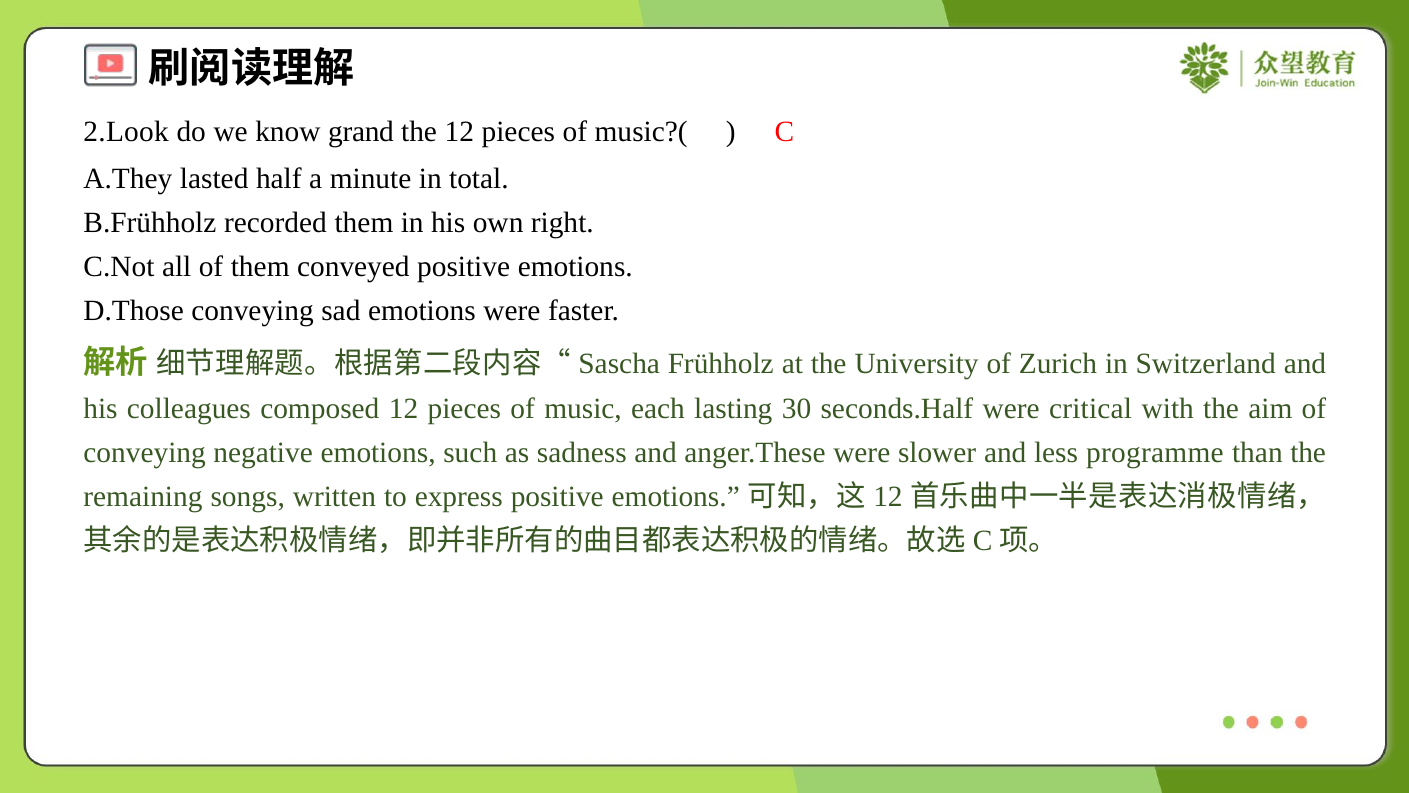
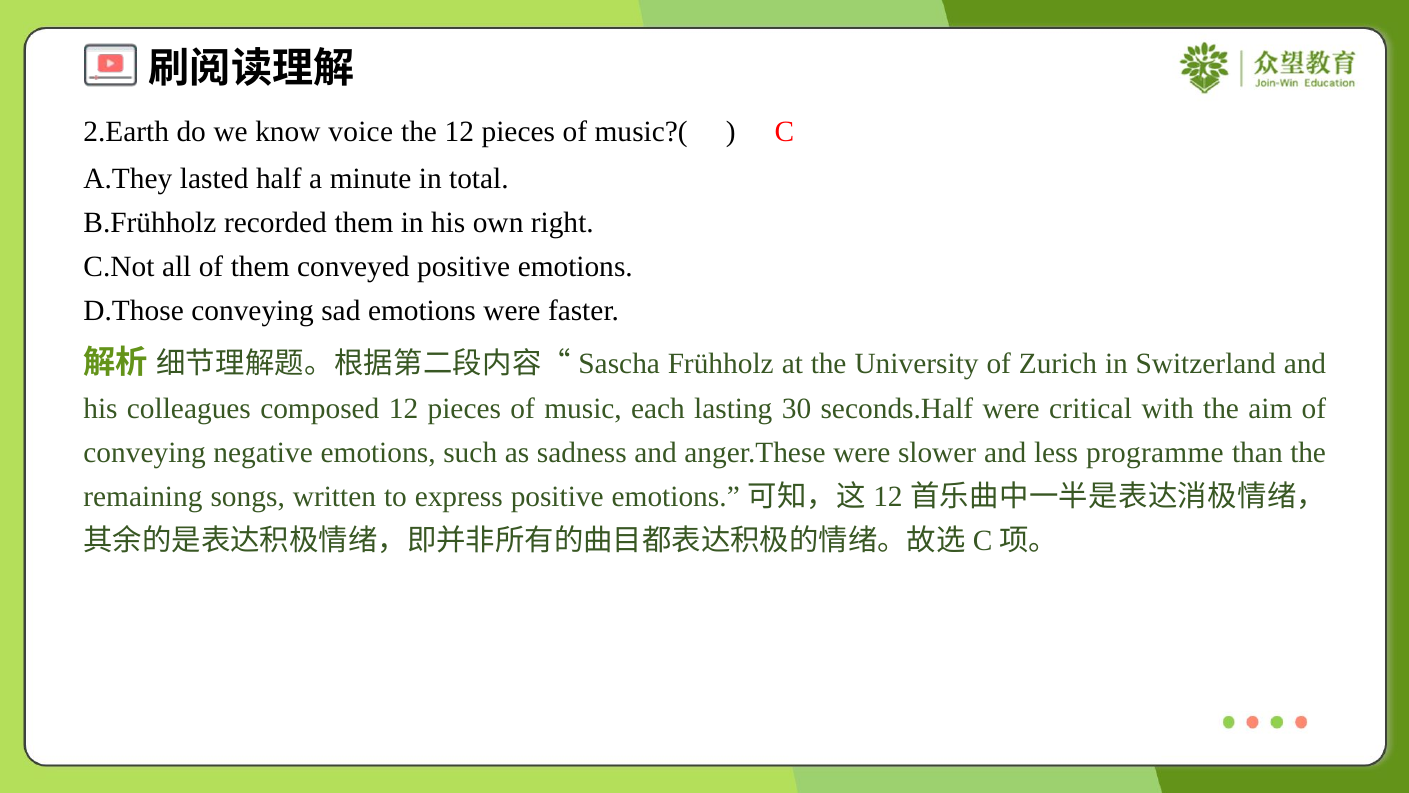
2.Look: 2.Look -> 2.Earth (126, 132)
grand: grand -> voice (361, 132)
